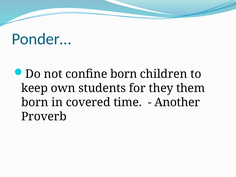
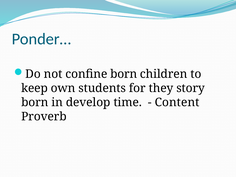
them: them -> story (191, 88)
covered: covered -> develop (88, 102)
Another: Another -> Content (177, 102)
